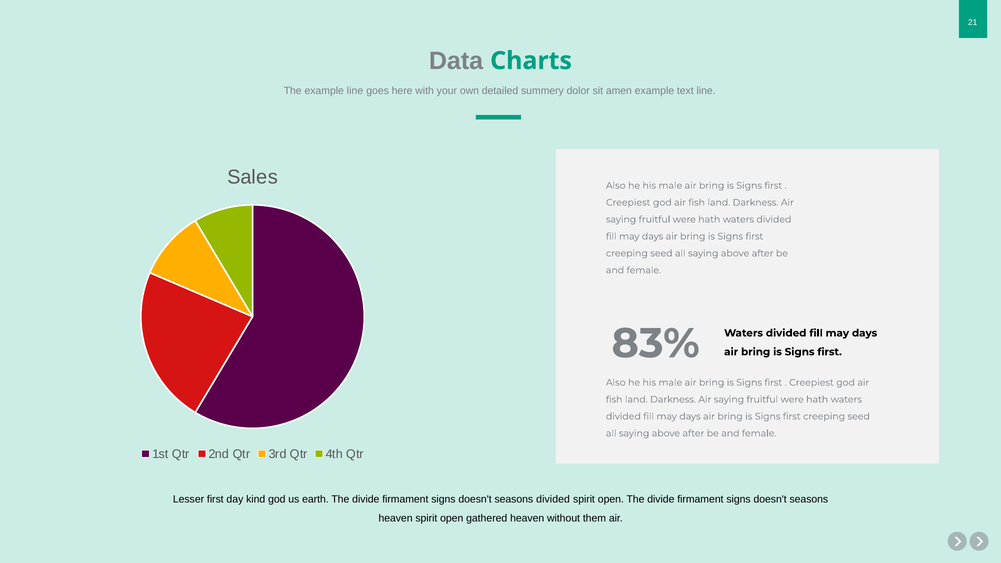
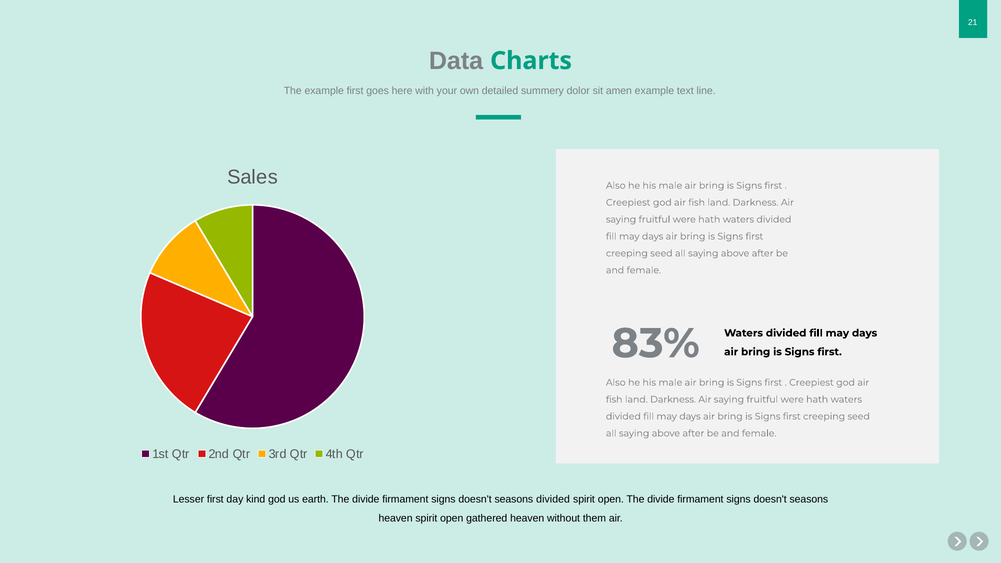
example line: line -> first (355, 91)
